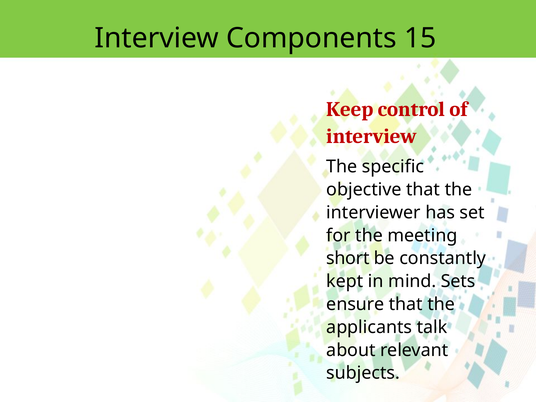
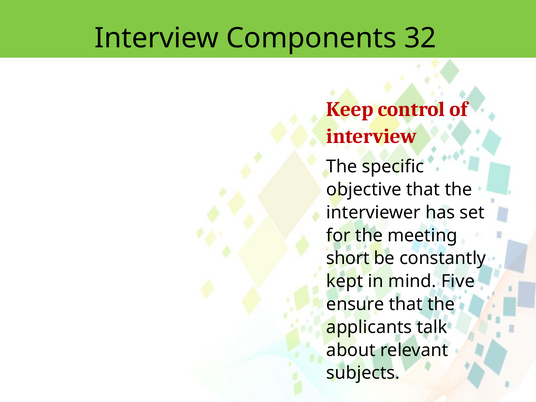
15: 15 -> 32 (420, 38)
Sets: Sets -> Five (458, 281)
